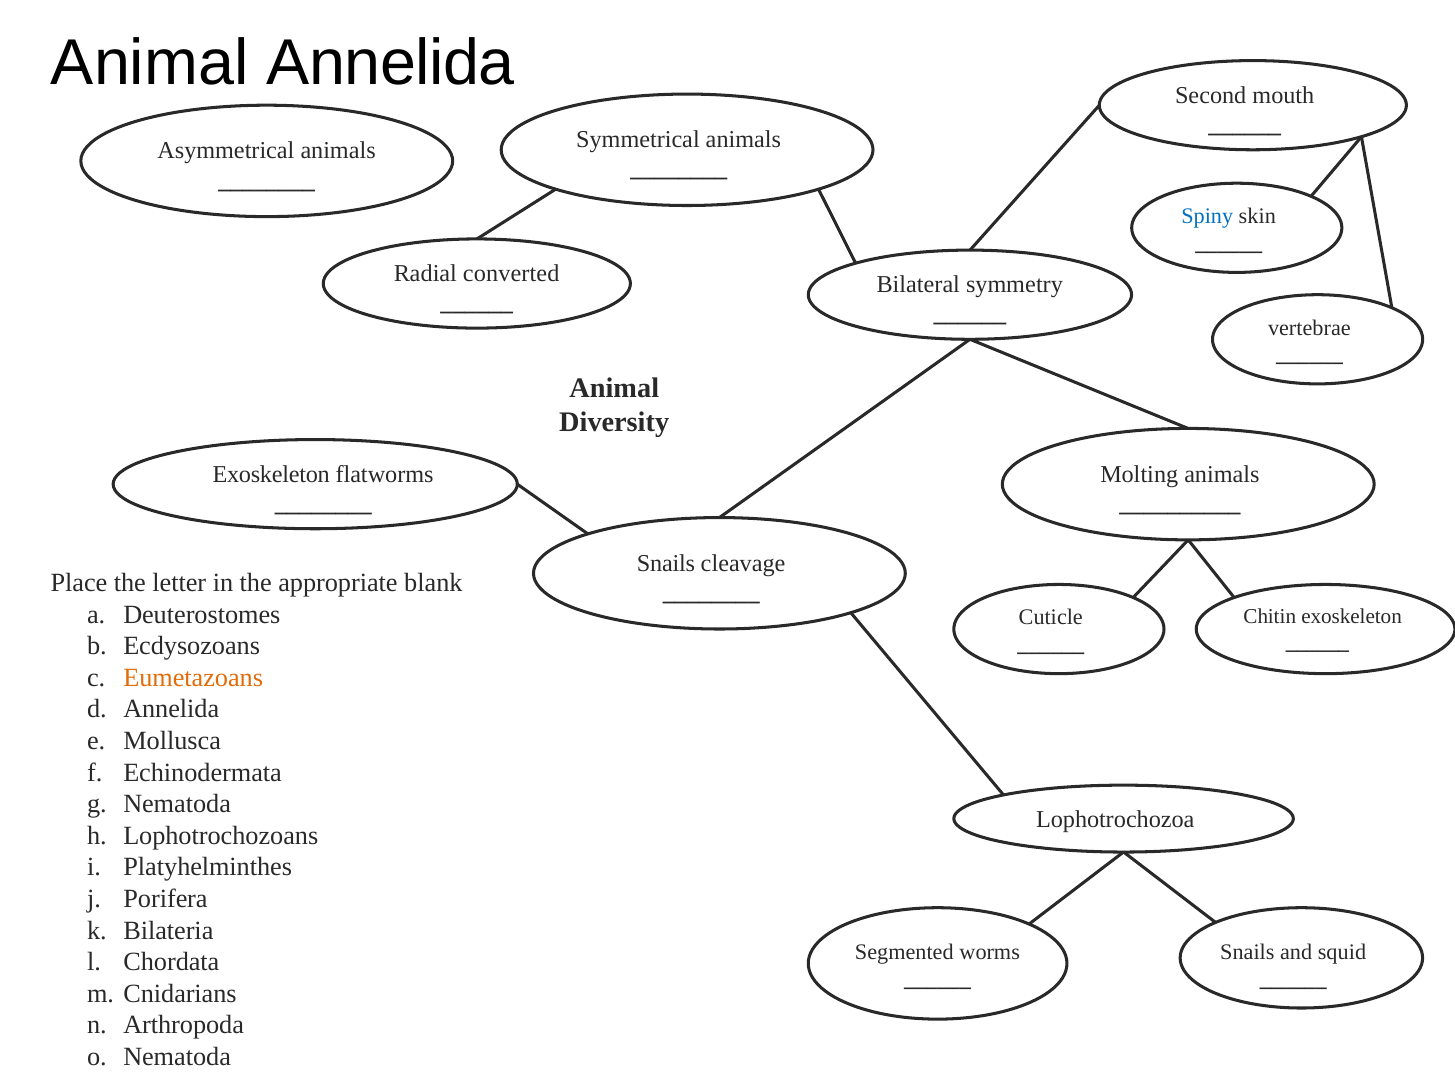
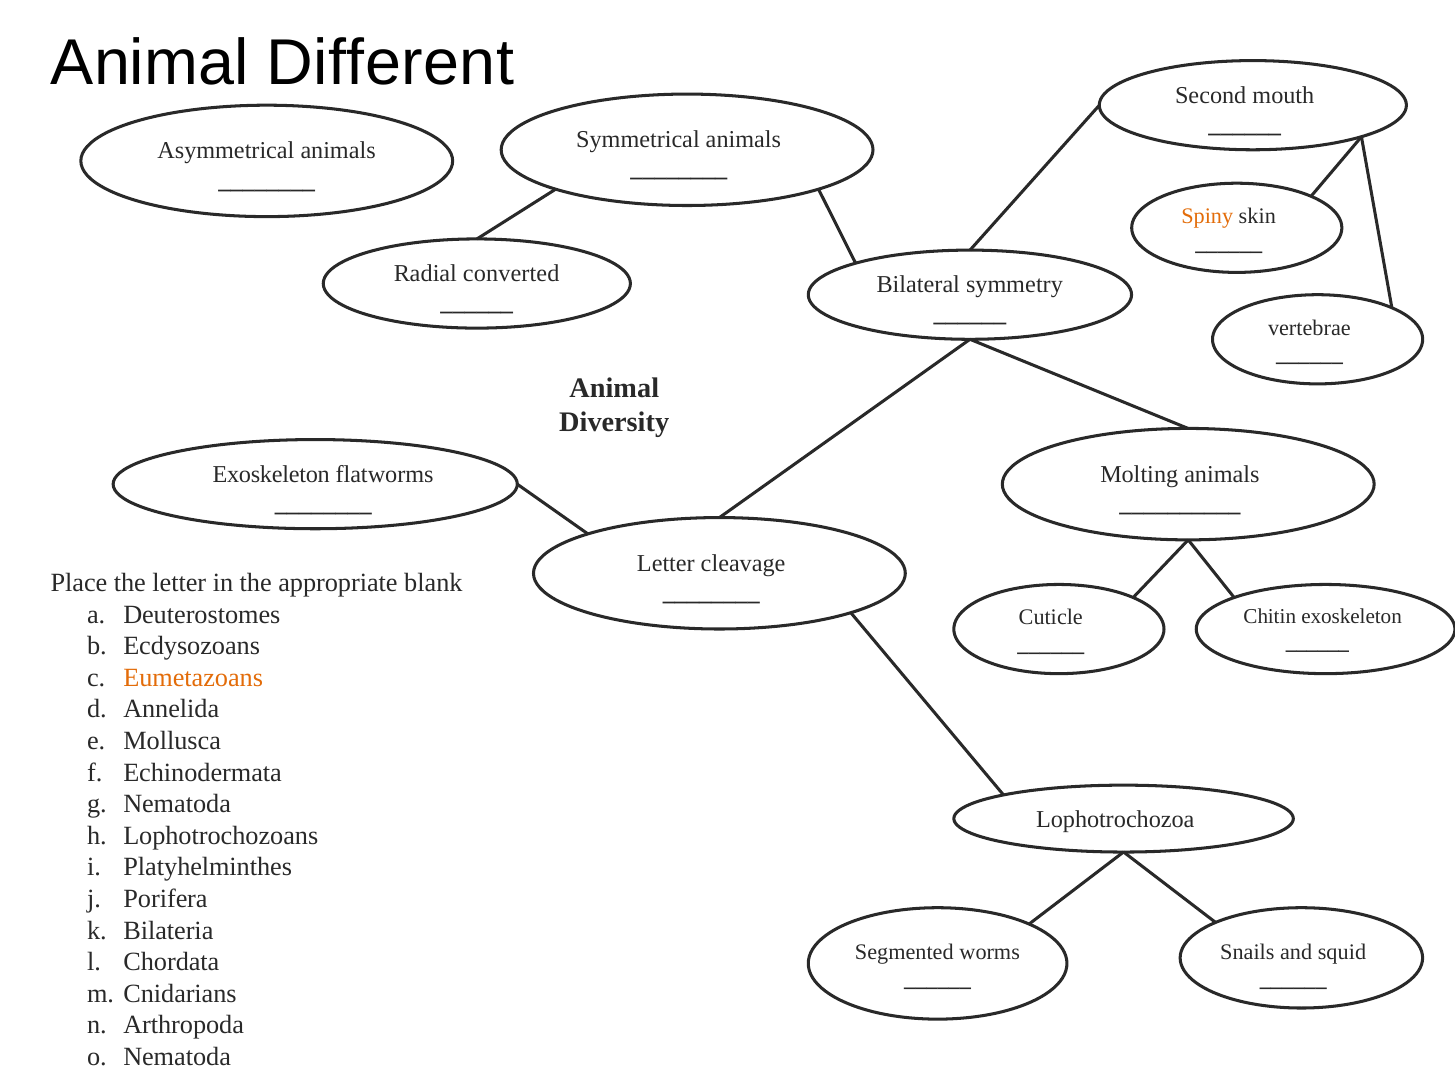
Animal Annelida: Annelida -> Different (390, 63)
Spiny colour: blue -> orange (1207, 216)
Snails: Snails -> Letter (666, 563)
